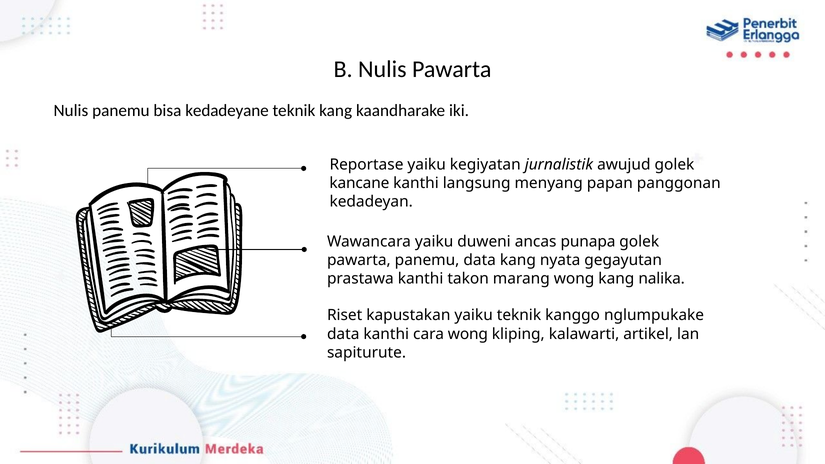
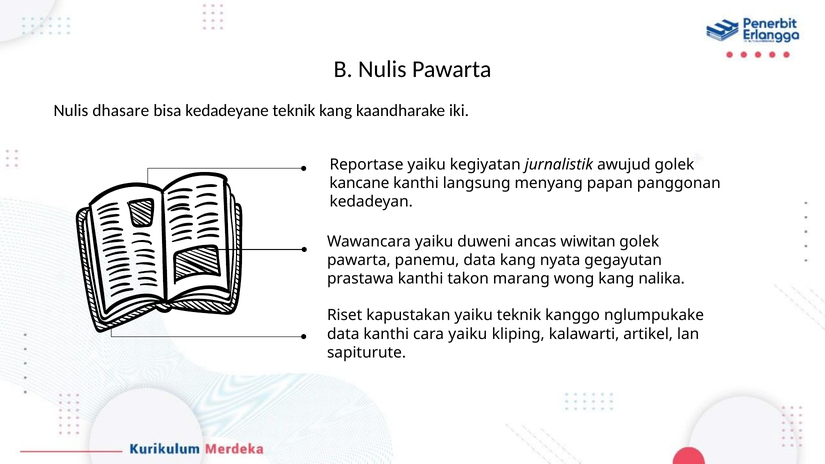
Nulis panemu: panemu -> dhasare (121, 111)
punapa: punapa -> wiwitan (588, 242)
cara wong: wong -> yaiku (468, 334)
